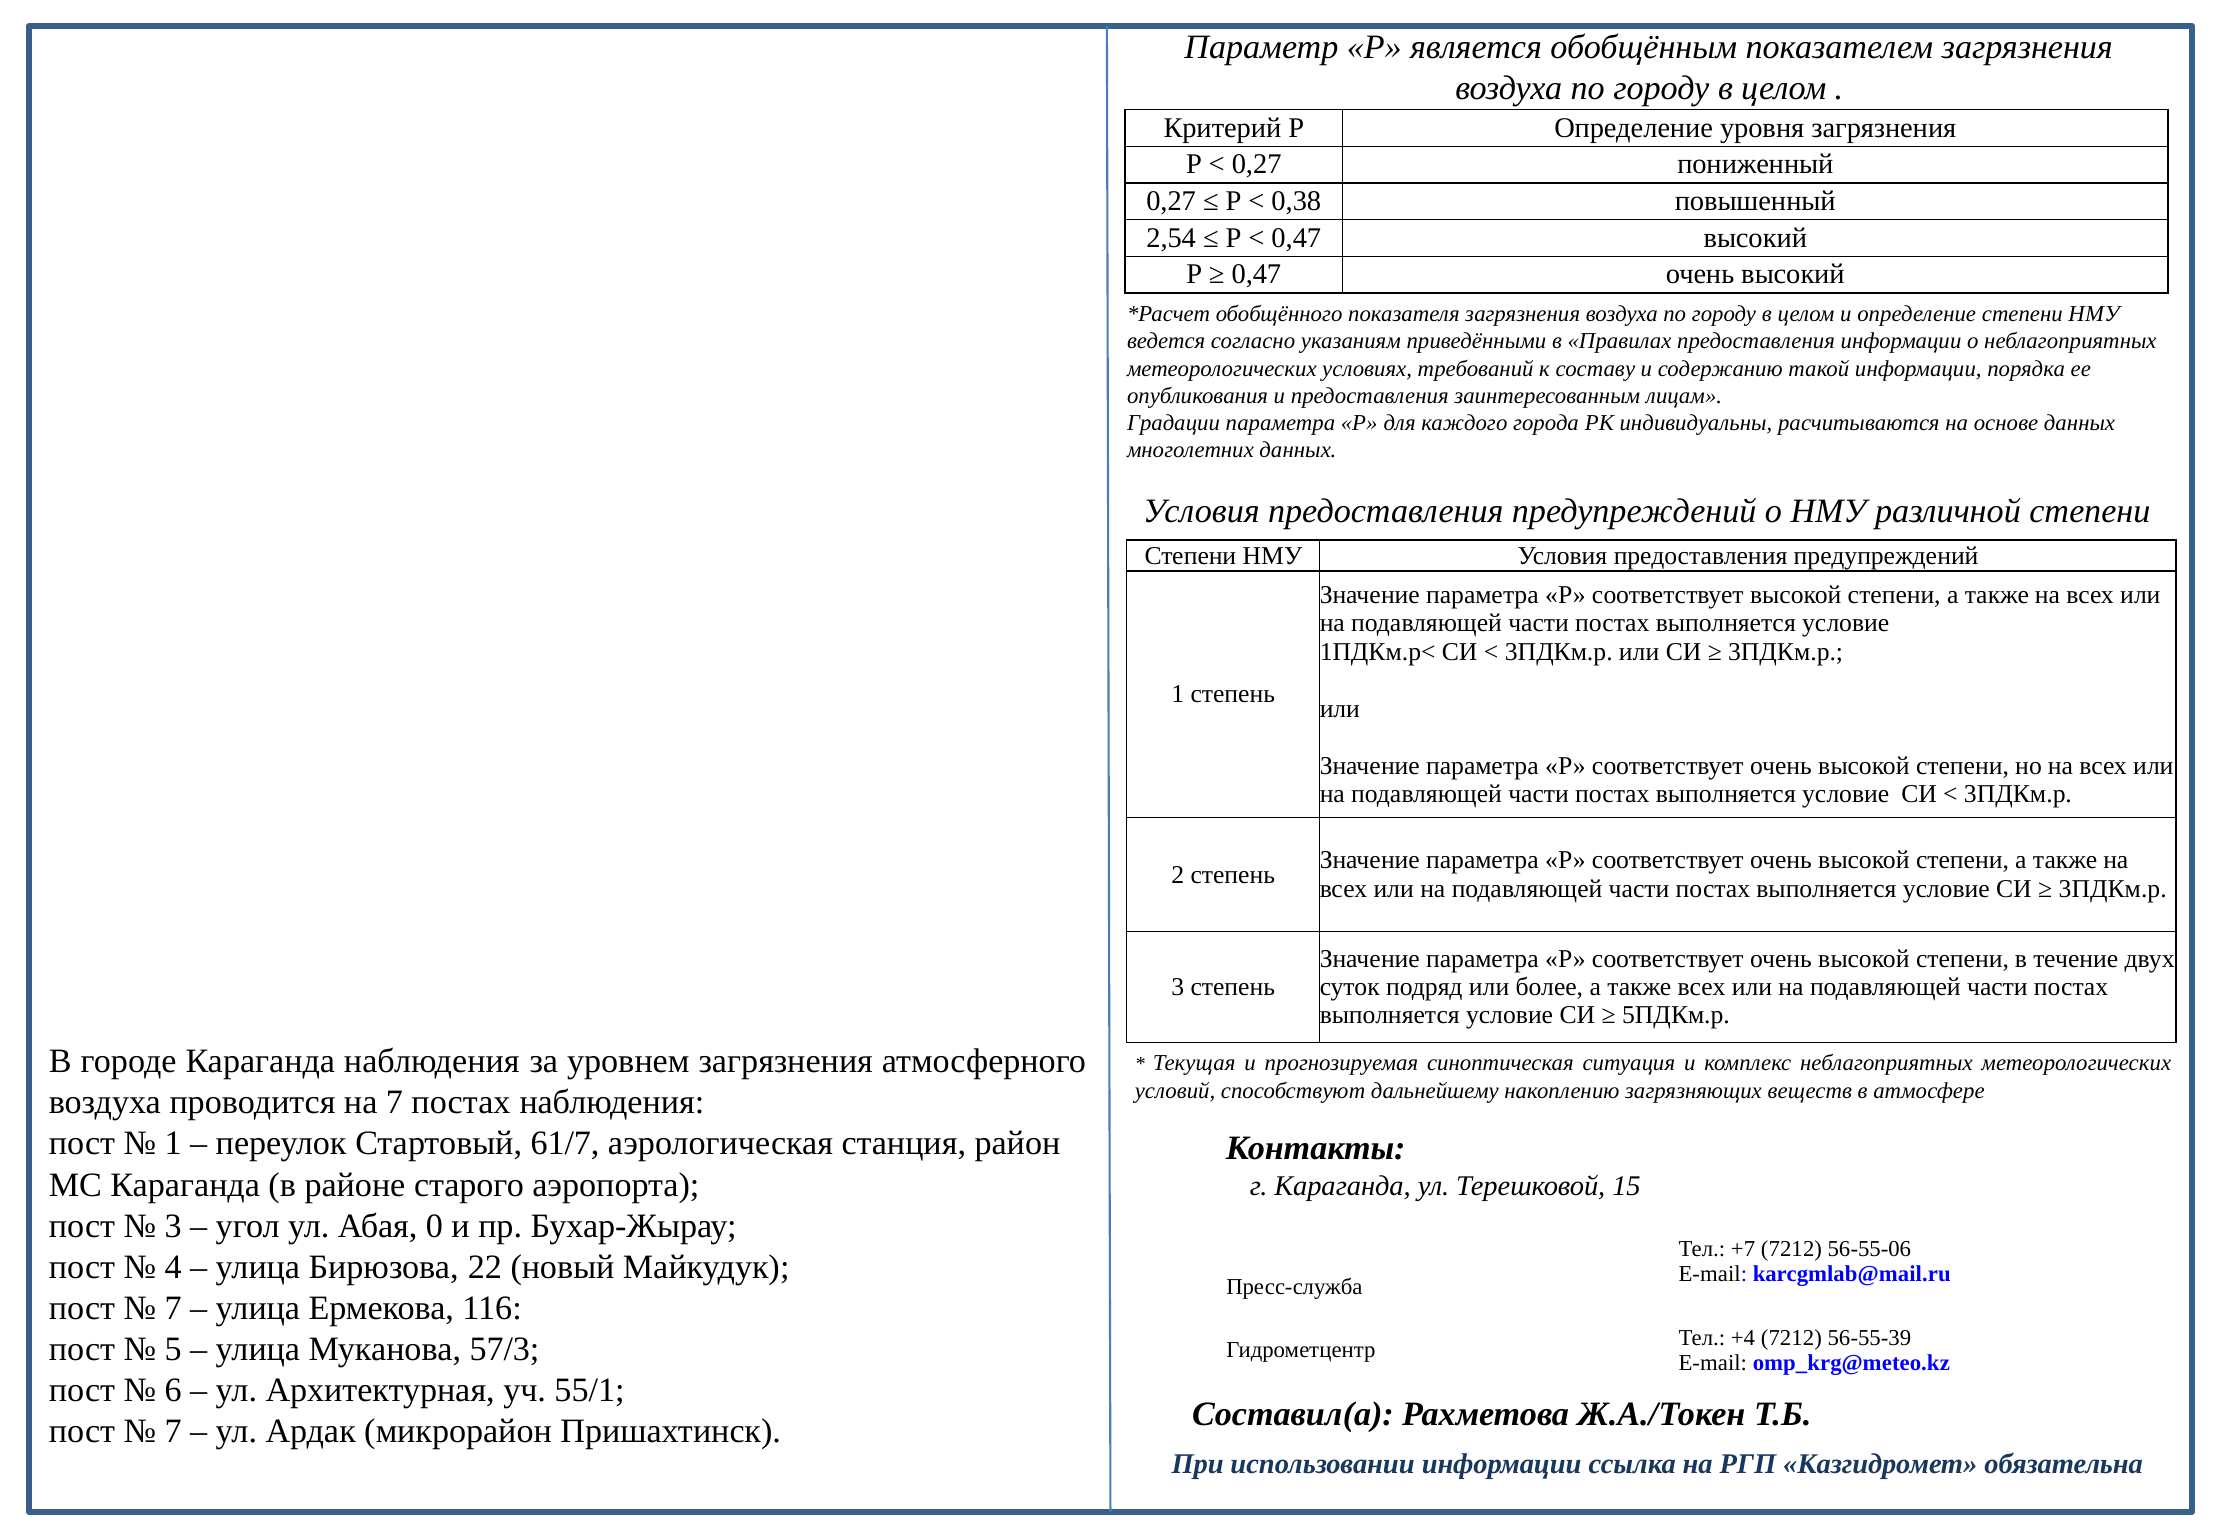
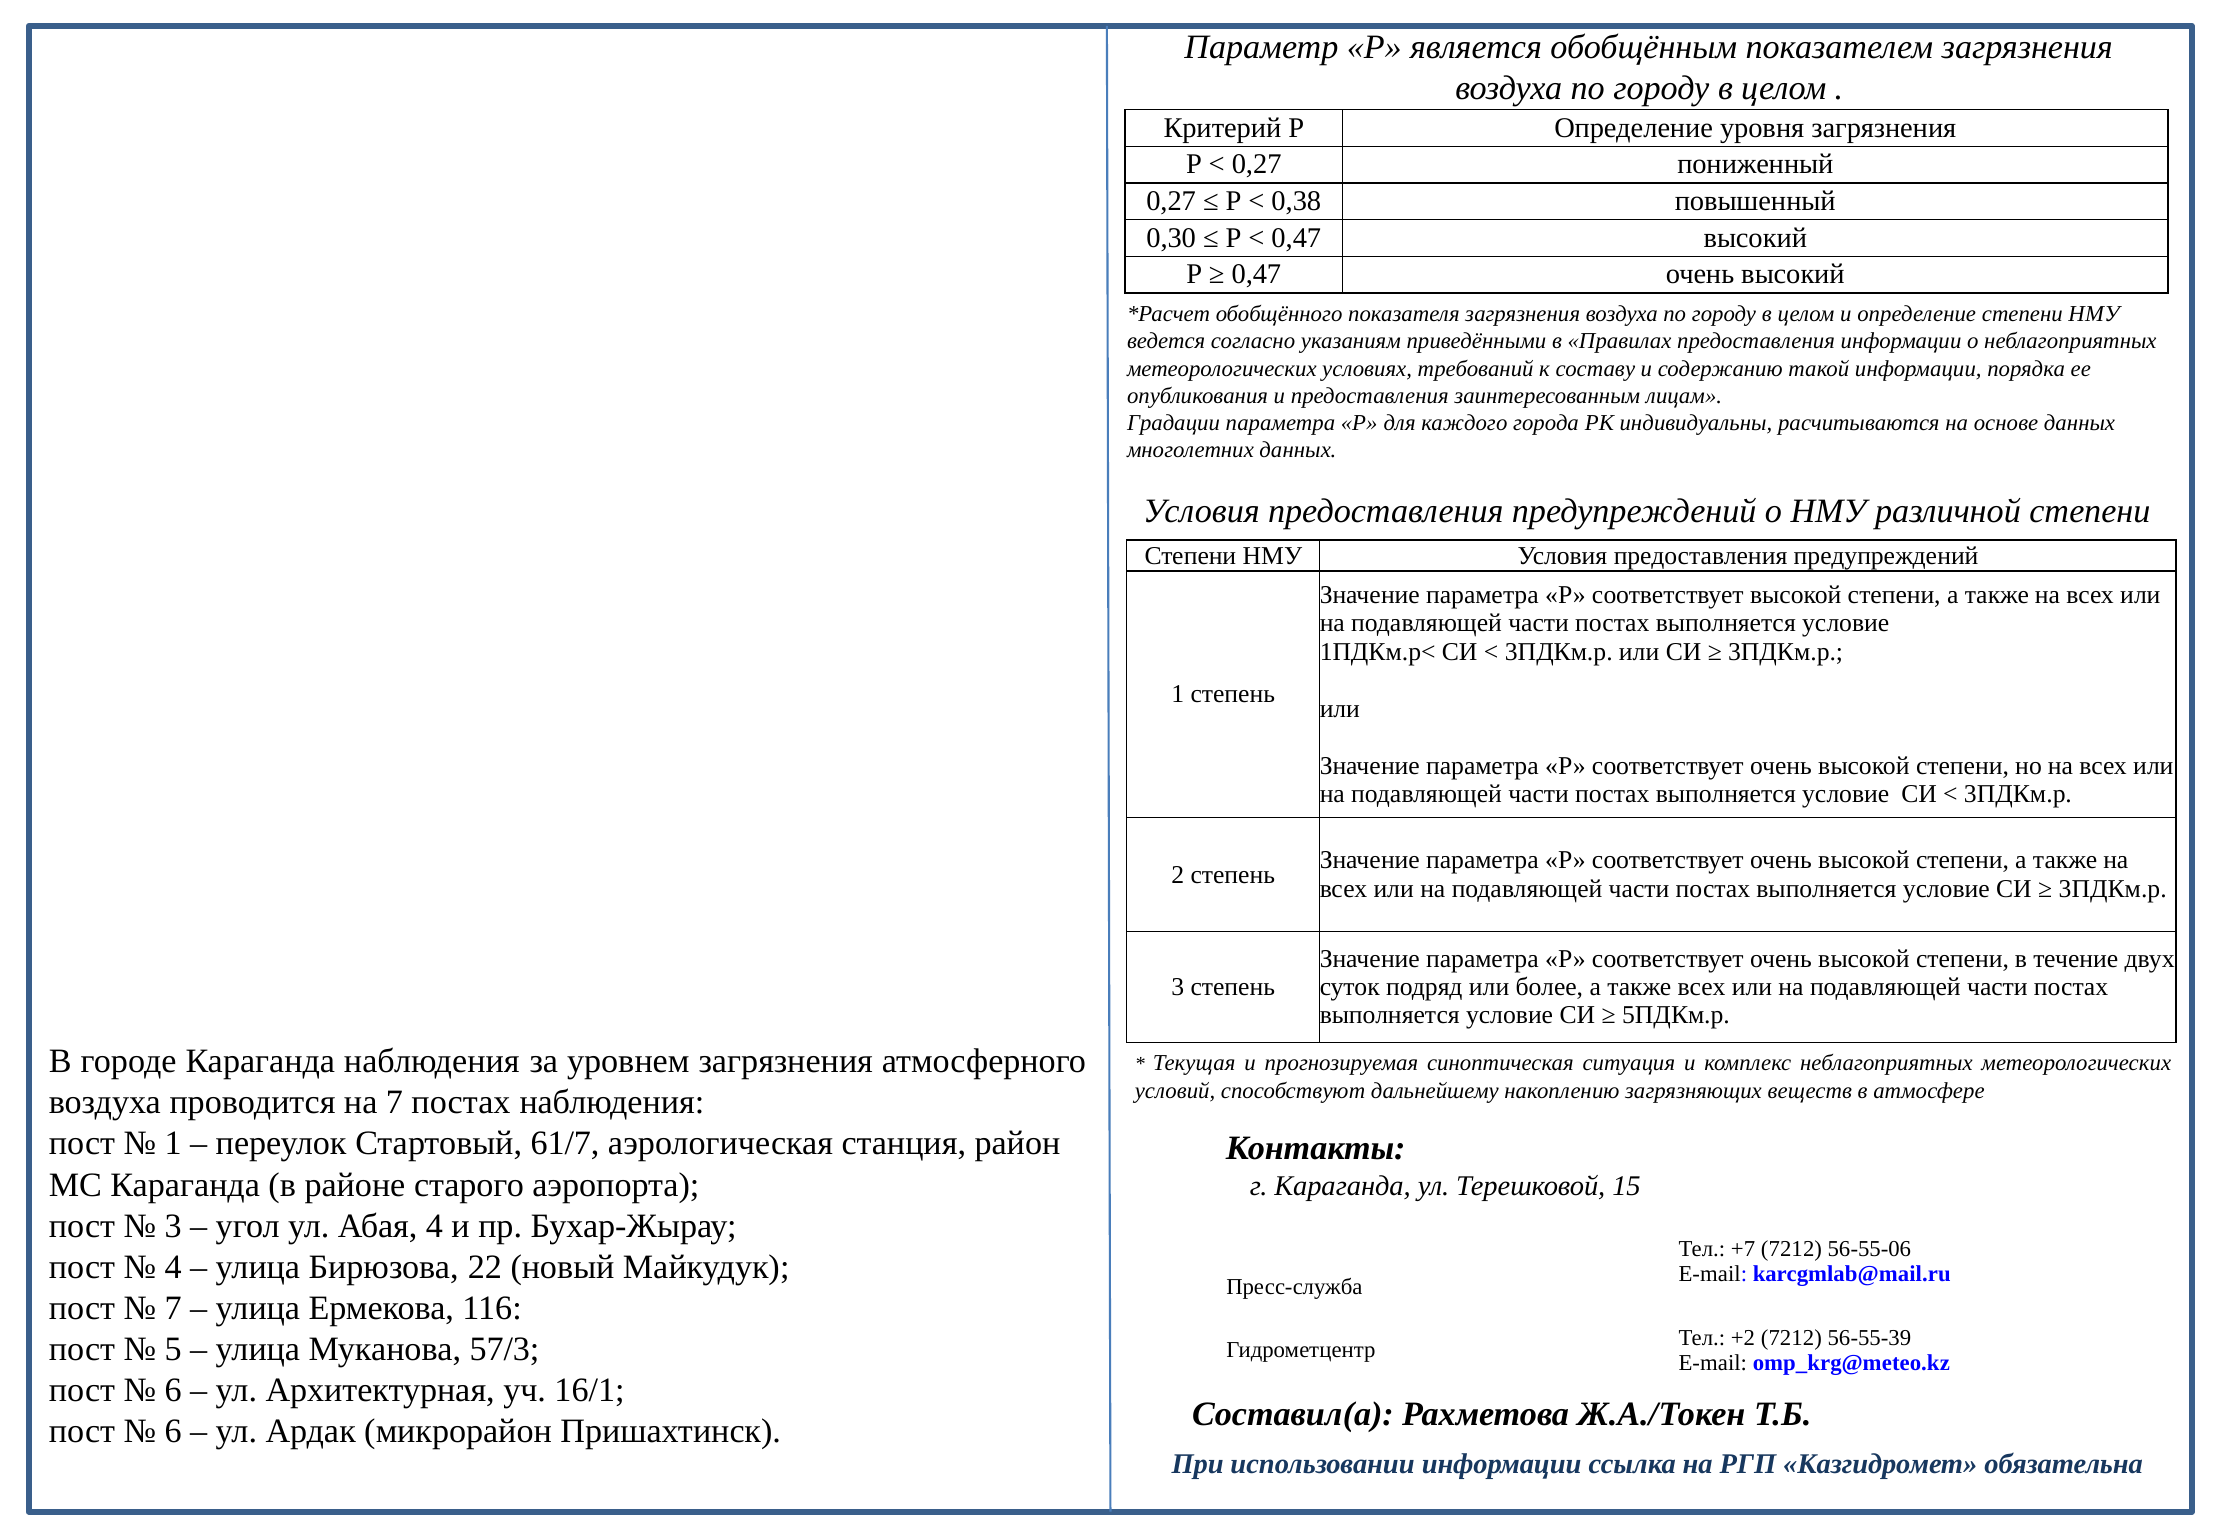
2,54: 2,54 -> 0,30 (1171, 238)
Абая 0: 0 -> 4 (434, 1225)
+4: +4 -> +2 (1743, 1337)
55/1: 55/1 -> 16/1 (590, 1389)
7: 7 -> 6 (173, 1430)
